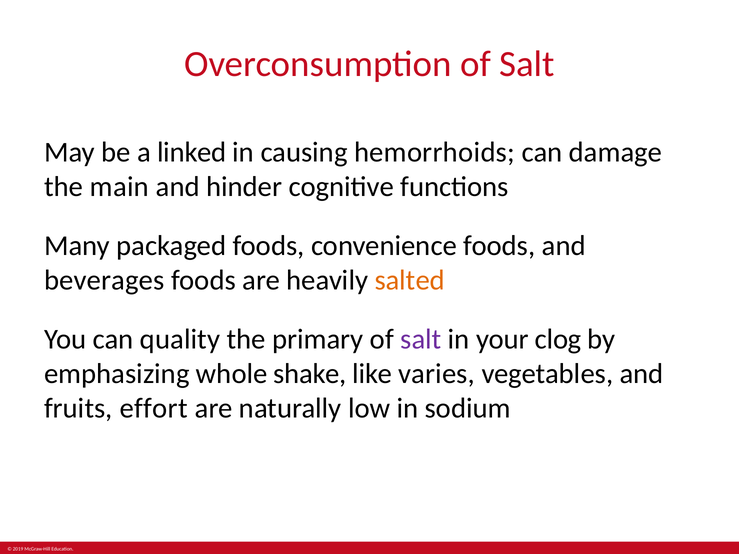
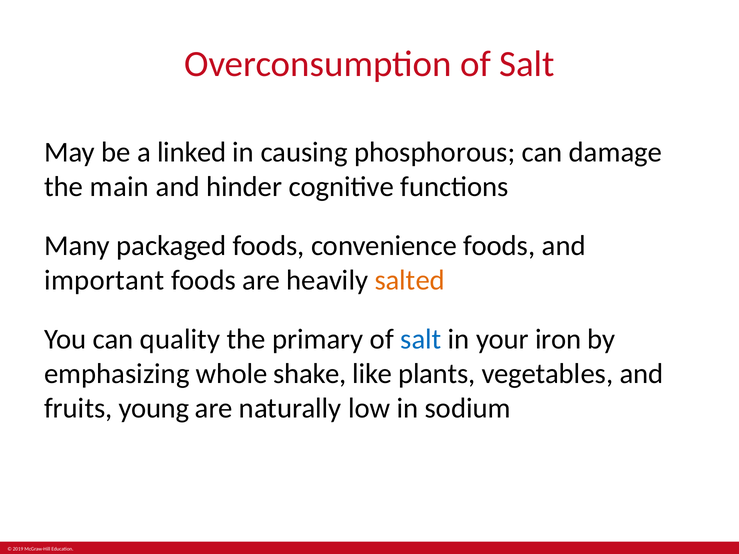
hemorrhoids: hemorrhoids -> phosphorous (435, 152)
beverages: beverages -> important (104, 280)
salt colour: purple -> blue (421, 340)
clog: clog -> iron (558, 340)
varies: varies -> plants (437, 374)
effort: effort -> young (154, 409)
